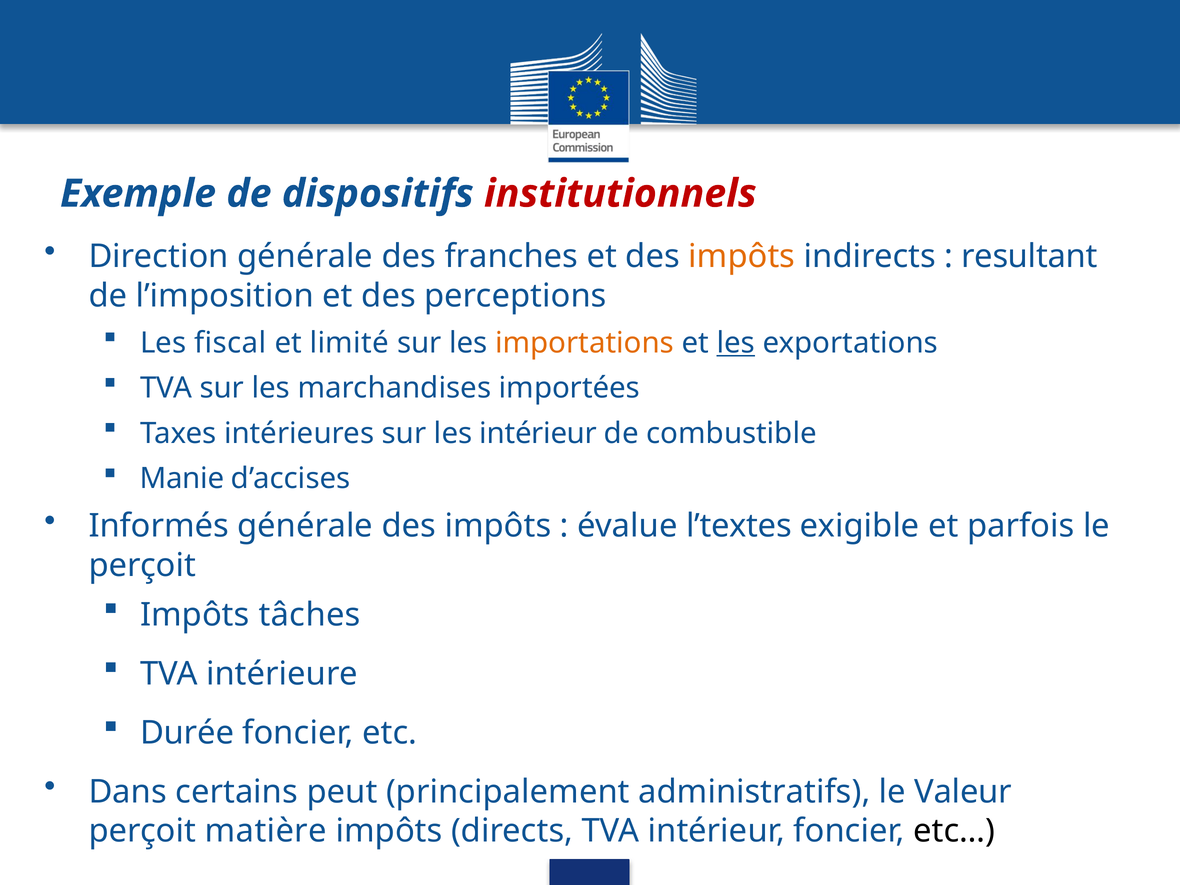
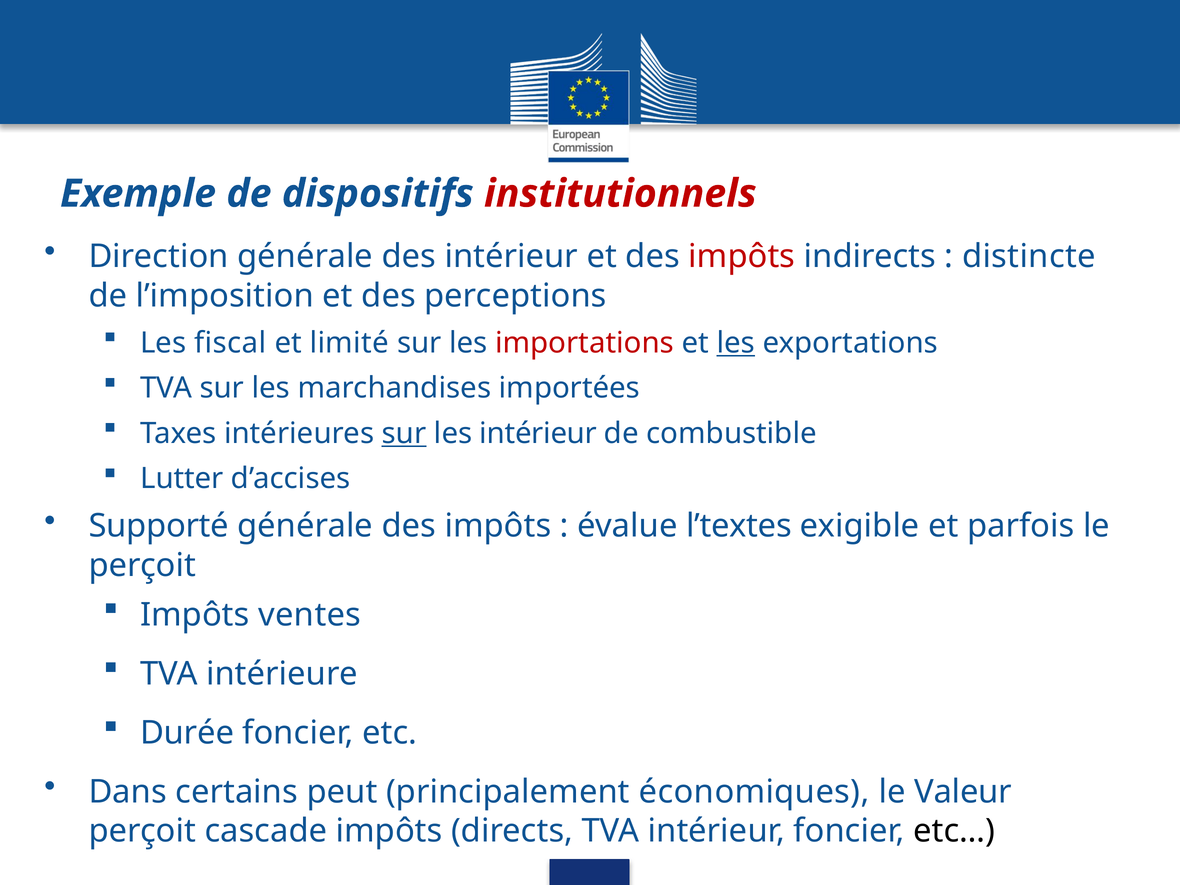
des franches: franches -> intérieur (511, 257)
impôts colour: orange -> red (742, 257)
resultant: resultant -> distincte (1029, 257)
importations colour: orange -> red (585, 343)
sur underline: none -> present (404, 433)
Manie: Manie -> Lutter (182, 479)
Informés: Informés -> Supporté (159, 526)
tâches: tâches -> ventes (310, 615)
administratifs: administratifs -> économiques (754, 792)
matière: matière -> cascade (266, 831)
